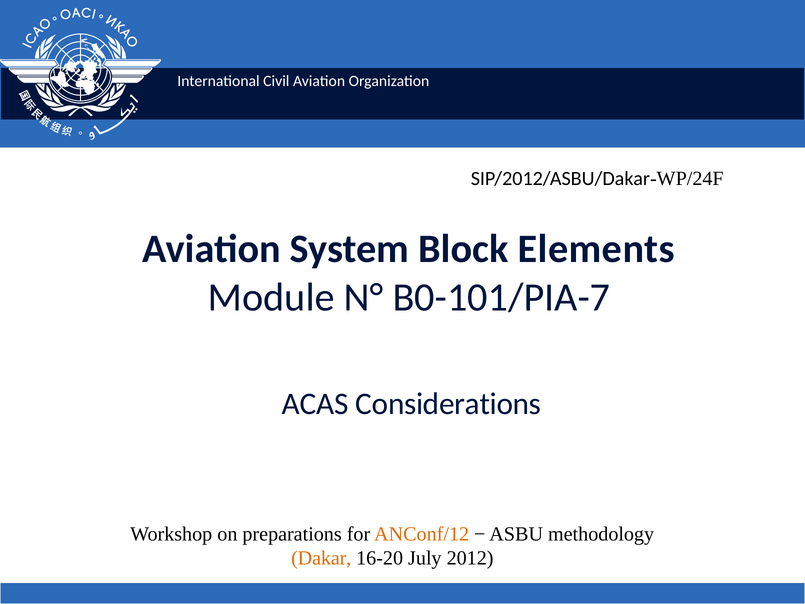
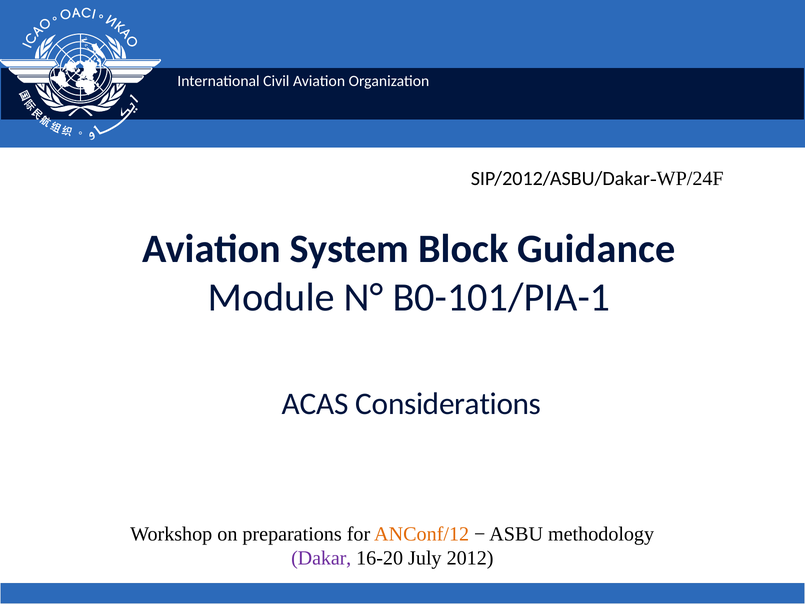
Elements: Elements -> Guidance (596, 249)
B0-101/PIA-7: B0-101/PIA-7 -> B0-101/PIA-1 (501, 297)
Dakar colour: orange -> purple (321, 558)
